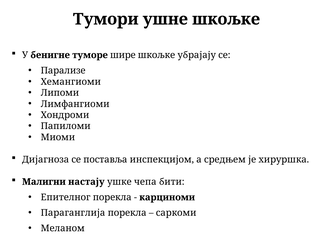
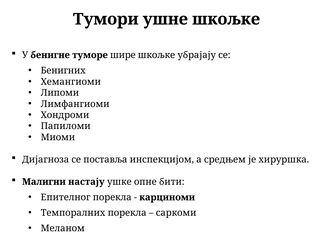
Парализе: Парализе -> Бенигних (63, 71)
чепа: чепа -> опне (145, 182)
Параганглија: Параганглија -> Темпоралних (73, 213)
